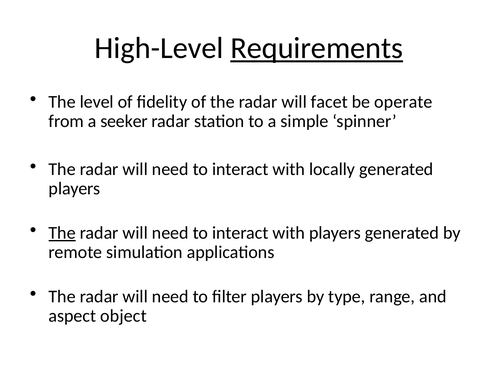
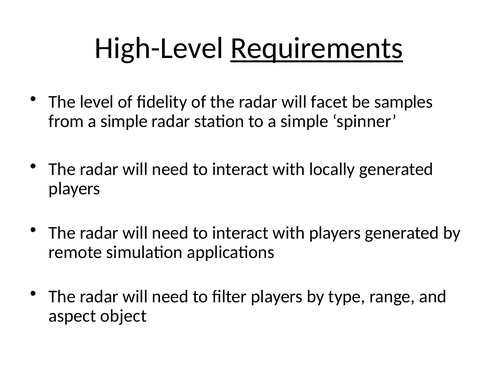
operate: operate -> samples (403, 102)
from a seeker: seeker -> simple (124, 121)
The underline: present -> none (62, 233)
